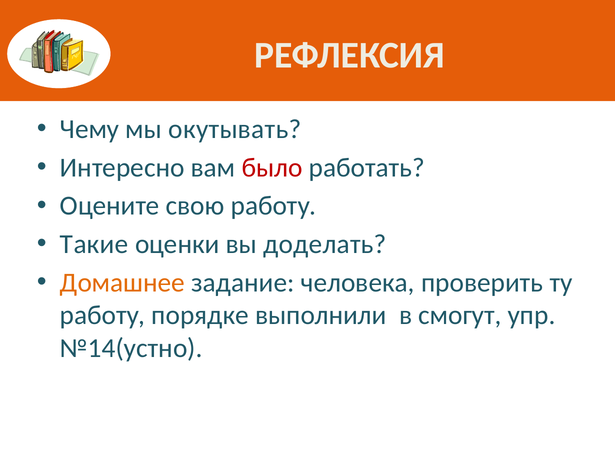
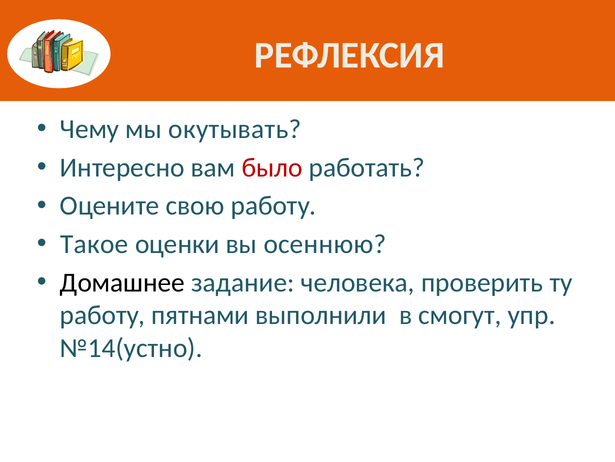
Такие: Такие -> Такое (94, 244)
доделать: доделать -> осеннюю (325, 244)
Домашнее colour: orange -> black (123, 282)
порядке: порядке -> пятнами (200, 315)
